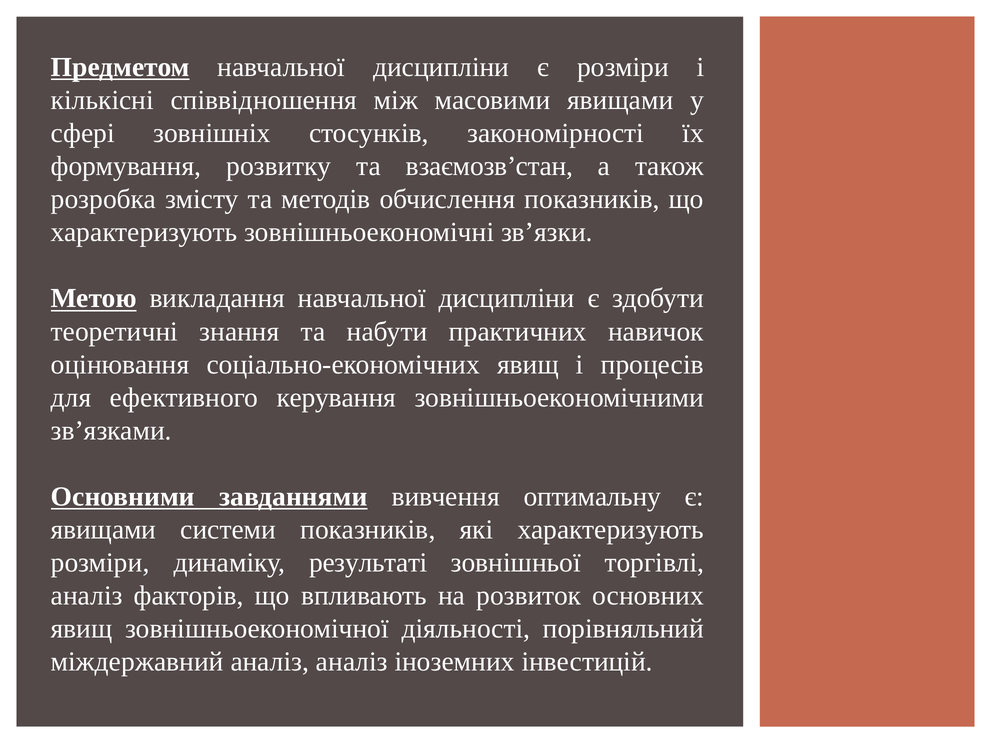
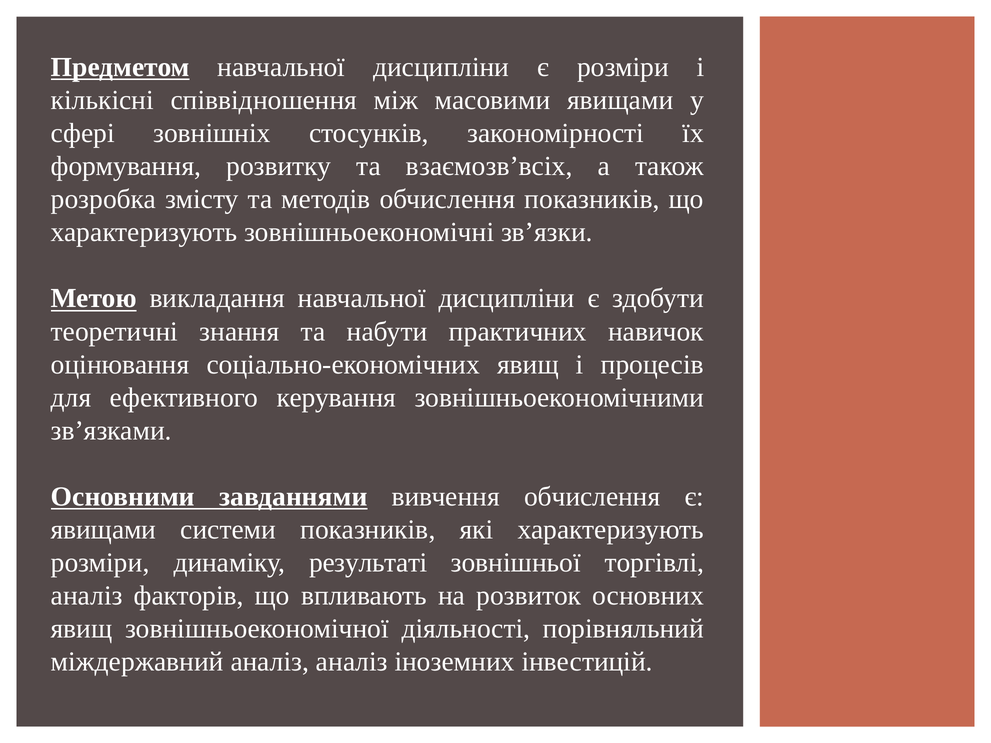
взаємозв’стан: взаємозв’стан -> взаємозв’всіх (489, 166)
вивчення оптимальну: оптимальну -> обчислення (592, 497)
